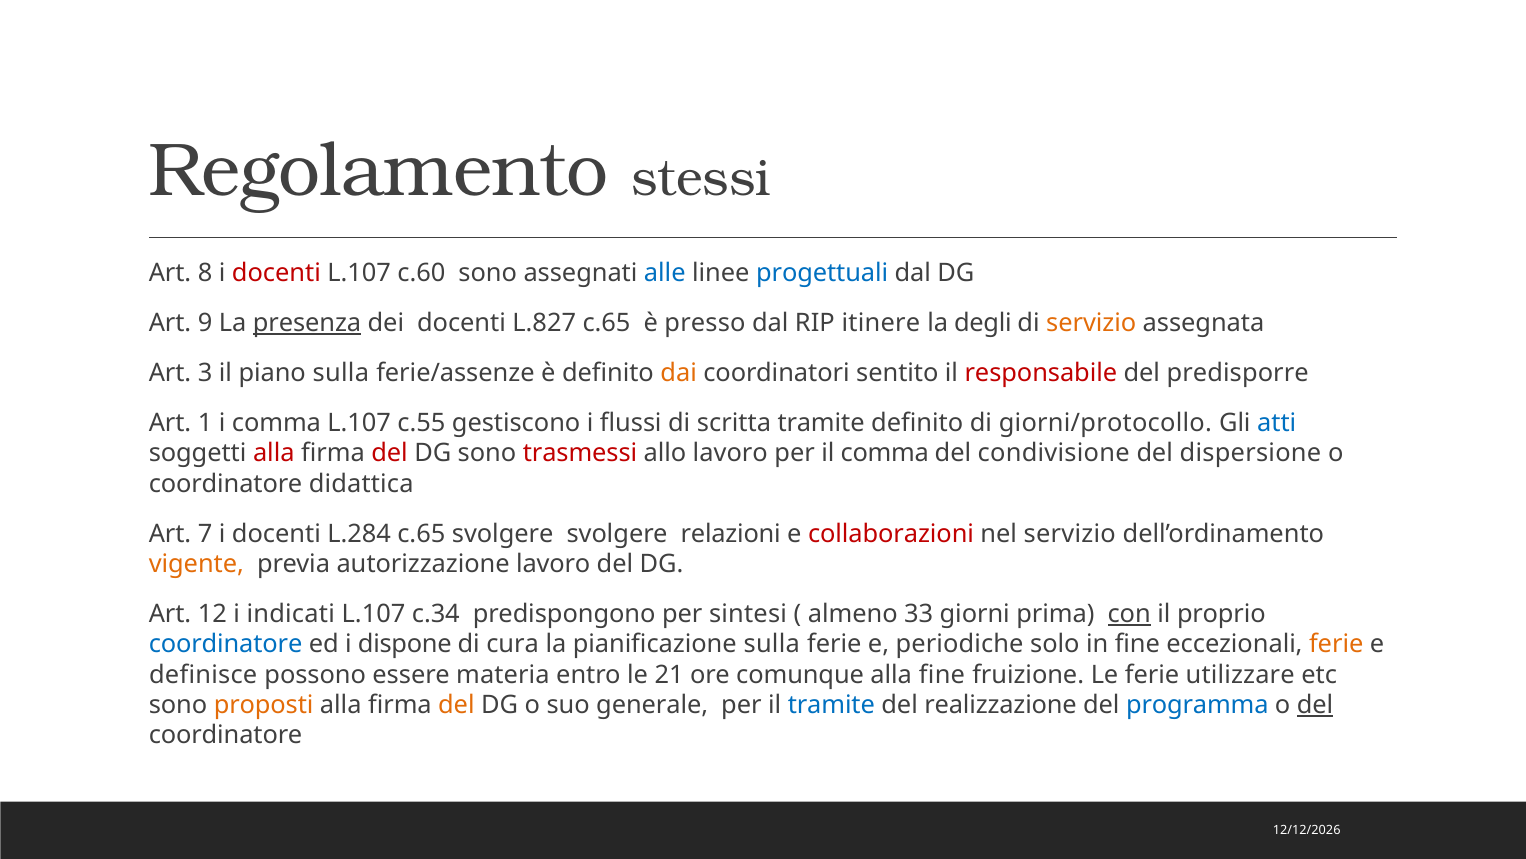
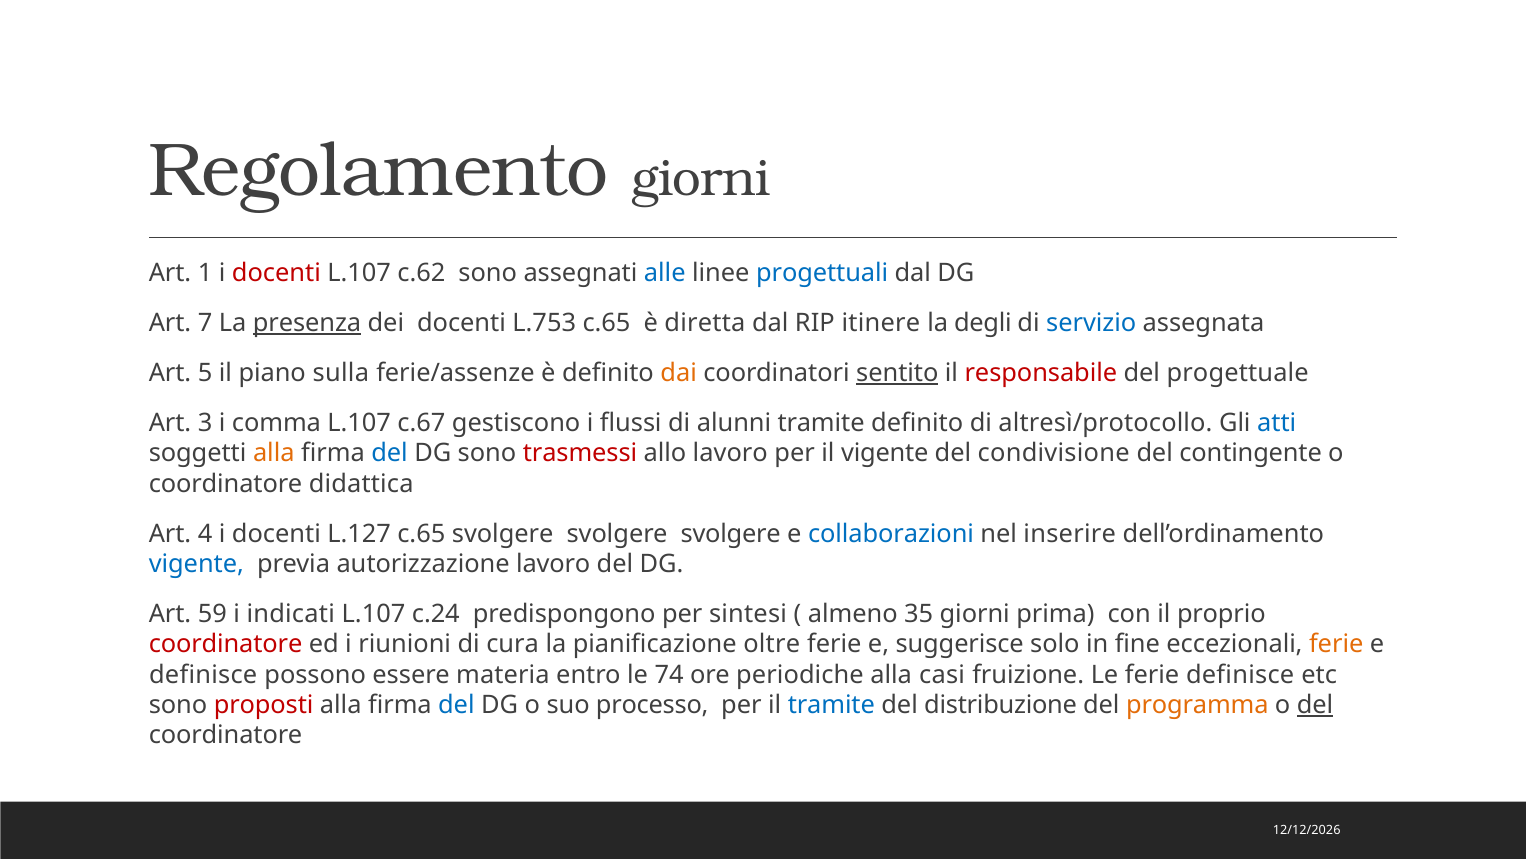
Regolamento stessi: stessi -> giorni (701, 179)
8: 8 -> 1 (205, 273)
c.60: c.60 -> c.62 (421, 273)
9: 9 -> 7 (205, 323)
L.827: L.827 -> L.753 (544, 323)
presso: presso -> diretta (705, 323)
servizio colour: orange -> blue (1091, 323)
3: 3 -> 5 (205, 373)
sentito underline: none -> present (897, 373)
predisporre: predisporre -> progettuale (1238, 373)
1: 1 -> 3 (205, 423)
c.55: c.55 -> c.67 (421, 423)
scritta: scritta -> alunni (734, 423)
giorni/protocollo: giorni/protocollo -> altresì/protocollo (1105, 423)
alla colour: red -> orange (274, 453)
del colour: red -> blue (390, 453)
il comma: comma -> vigente (885, 453)
dispersione: dispersione -> contingente (1251, 453)
7: 7 -> 4 (205, 534)
L.284: L.284 -> L.127 (359, 534)
relazioni: relazioni -> svolgere (731, 534)
collaborazioni colour: red -> blue (891, 534)
nel servizio: servizio -> inserire (1070, 534)
vigente colour: orange -> blue (196, 564)
12: 12 -> 59 (212, 614)
c.34: c.34 -> c.24 (436, 614)
33: 33 -> 35 (919, 614)
con underline: present -> none (1129, 614)
coordinatore colour: blue -> red (226, 644)
dispone: dispone -> riunioni (405, 644)
pianificazione sulla: sulla -> oltre (772, 644)
periodiche: periodiche -> suggerisce (960, 644)
21: 21 -> 74 (669, 674)
comunque: comunque -> periodiche (800, 674)
alla fine: fine -> casi (942, 674)
ferie utilizzare: utilizzare -> definisce (1240, 674)
proposti colour: orange -> red (264, 704)
del colour: orange -> blue (456, 704)
generale: generale -> processo (652, 704)
realizzazione: realizzazione -> distribuzione (1001, 704)
programma colour: blue -> orange (1197, 704)
